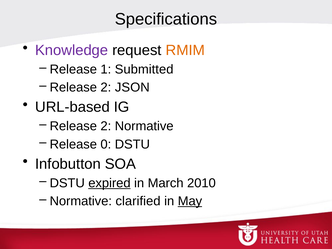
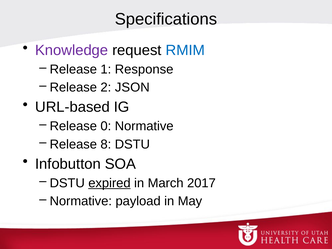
RMIM colour: orange -> blue (185, 50)
Submitted: Submitted -> Response (144, 69)
2: 2 -> 0 (106, 126)
0: 0 -> 8 (106, 144)
2010: 2010 -> 2017 (201, 183)
clarified: clarified -> payload (138, 201)
May underline: present -> none (190, 201)
